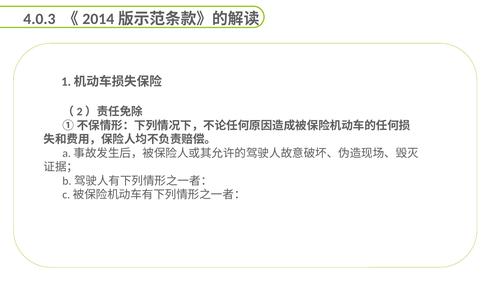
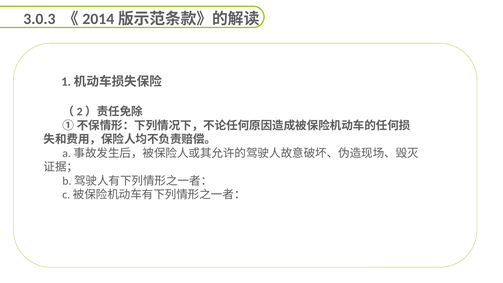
4.0.3: 4.0.3 -> 3.0.3 (39, 19)
